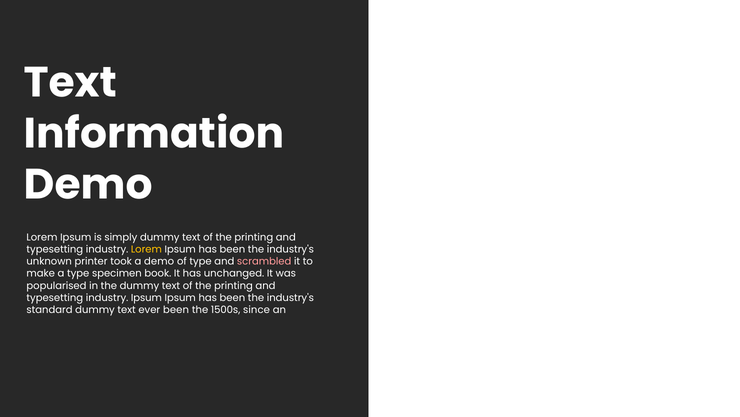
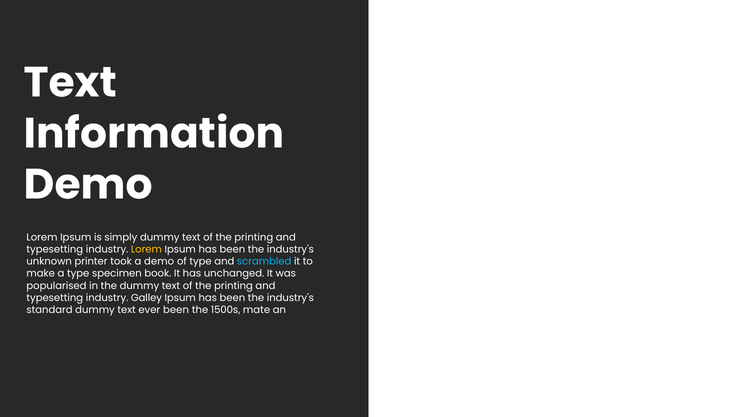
scrambled colour: pink -> light blue (264, 261)
industry Ipsum: Ipsum -> Galley (146, 297)
since: since -> mate (257, 309)
